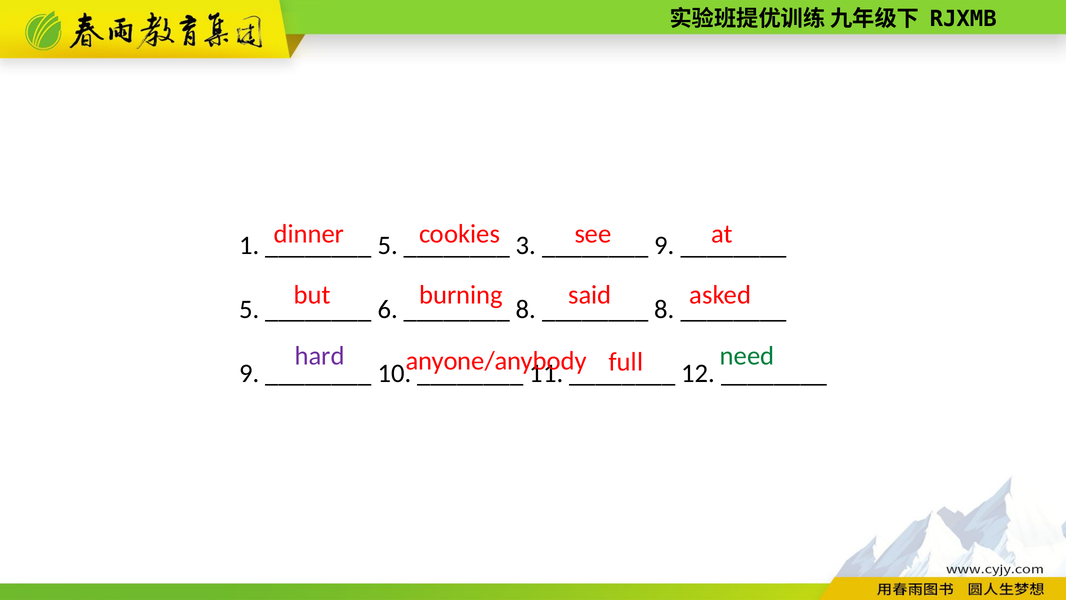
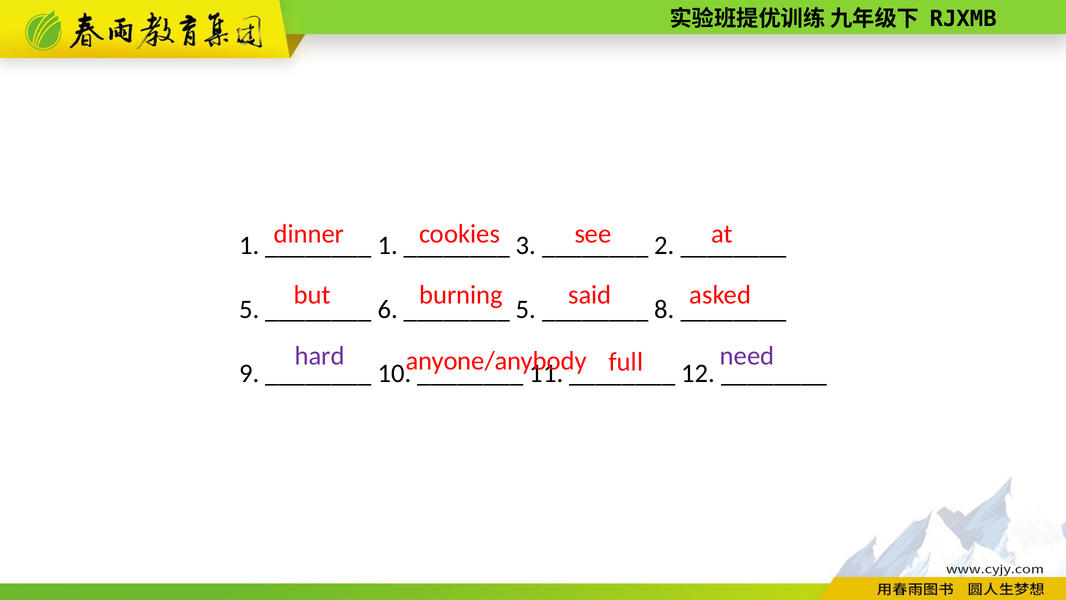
5: 5 -> 1 (388, 245)
9: 9 -> 2 (664, 245)
8: 8 -> 5 (526, 309)
need colour: green -> purple (747, 355)
